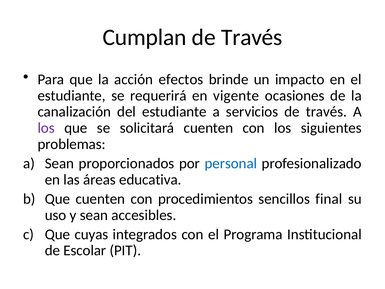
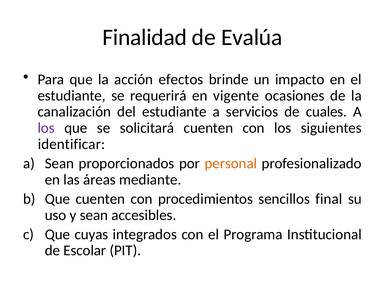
Cumplan: Cumplan -> Finalidad (145, 37)
Través: Través -> Evalúa (252, 37)
servicios de través: través -> cuales (326, 112)
problemas: problemas -> identificar (71, 144)
personal colour: blue -> orange (231, 163)
educativa: educativa -> mediante (150, 179)
